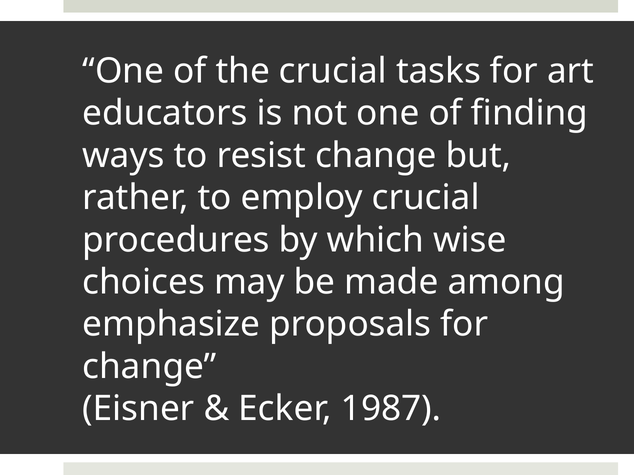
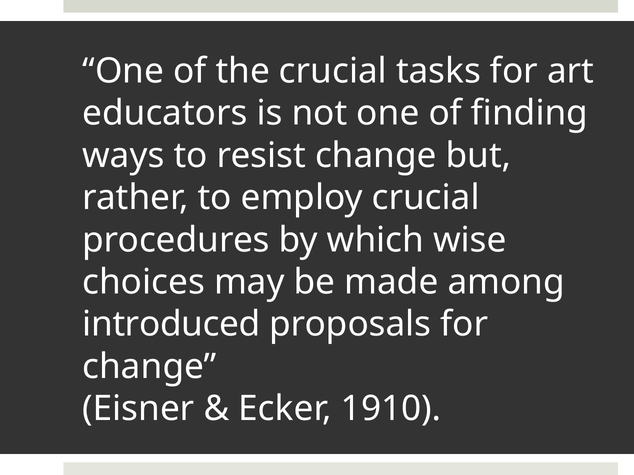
emphasize: emphasize -> introduced (171, 325)
1987: 1987 -> 1910 (391, 409)
